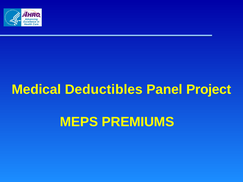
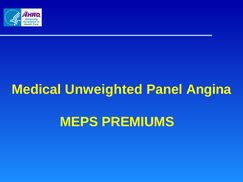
Deductibles: Deductibles -> Unweighted (104, 89)
Project: Project -> Angina (209, 89)
